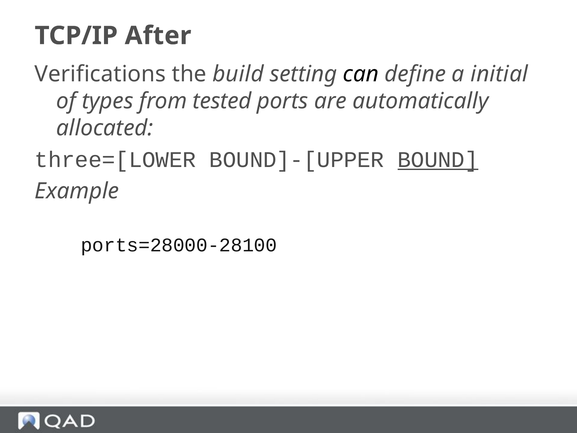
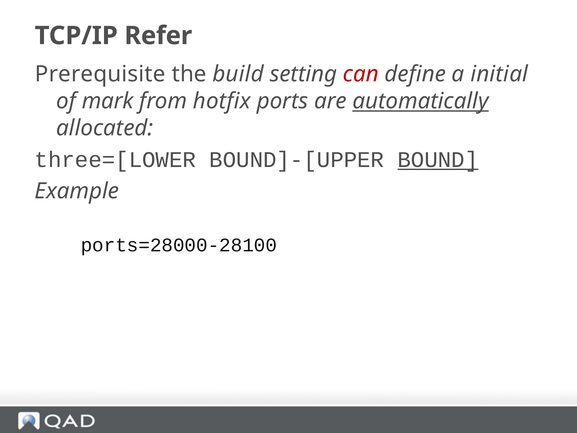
After: After -> Refer (158, 36)
Verifications: Verifications -> Prerequisite (100, 74)
can colour: black -> red (361, 74)
types: types -> mark (108, 101)
tested: tested -> hotfix (222, 101)
automatically underline: none -> present (420, 101)
